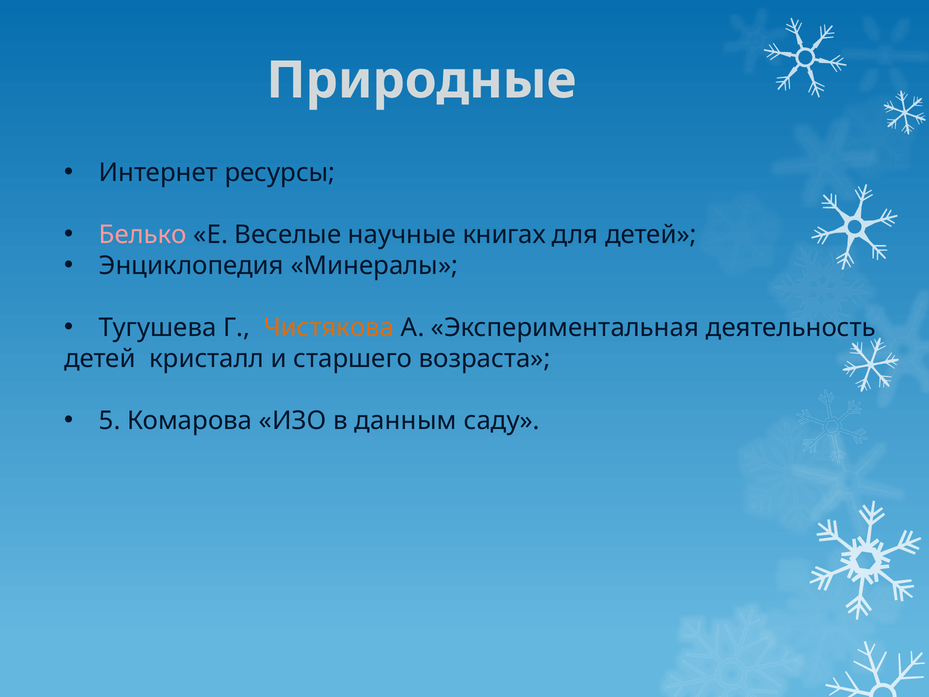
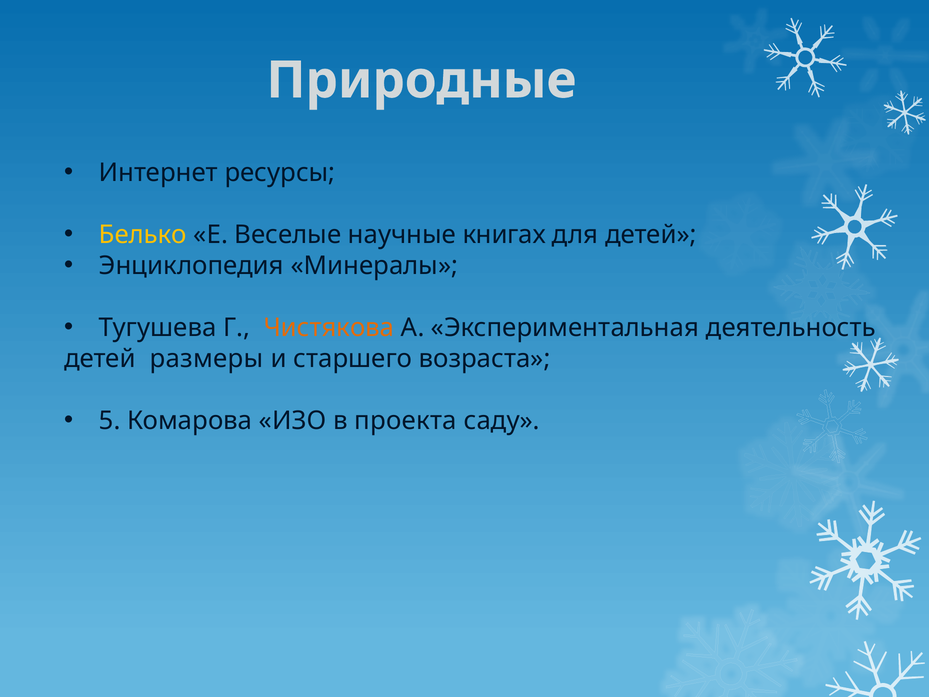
Белько colour: pink -> yellow (143, 235)
кристалл: кристалл -> размеры (206, 359)
данным: данным -> проекта (406, 421)
